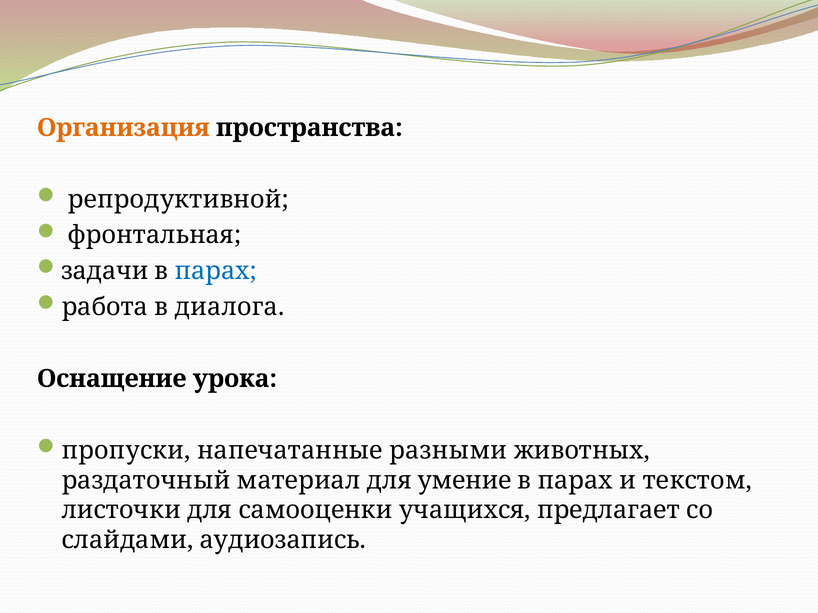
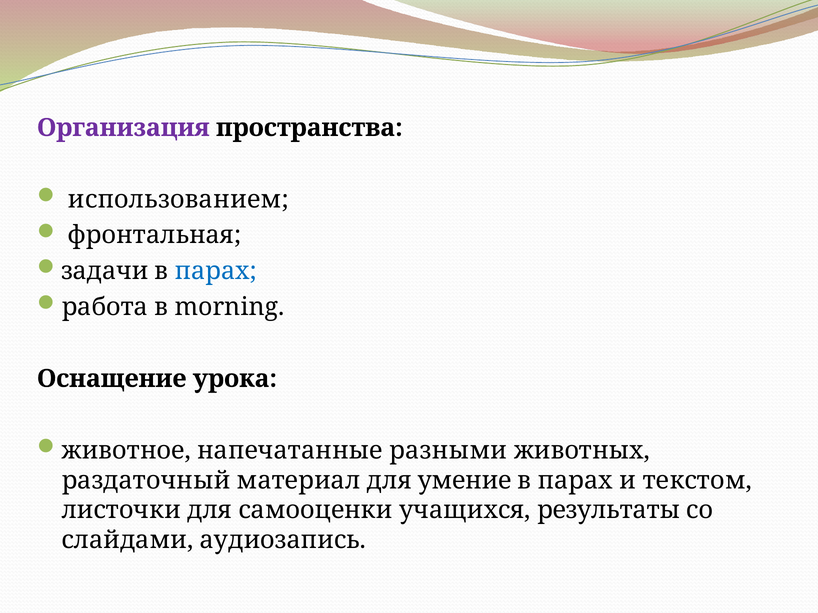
Организация colour: orange -> purple (123, 128)
репродуктивной: репродуктивной -> использованием (178, 200)
диалога: диалога -> morning (230, 307)
пропуски: пропуски -> животное (126, 451)
предлагает: предлагает -> результаты (609, 511)
